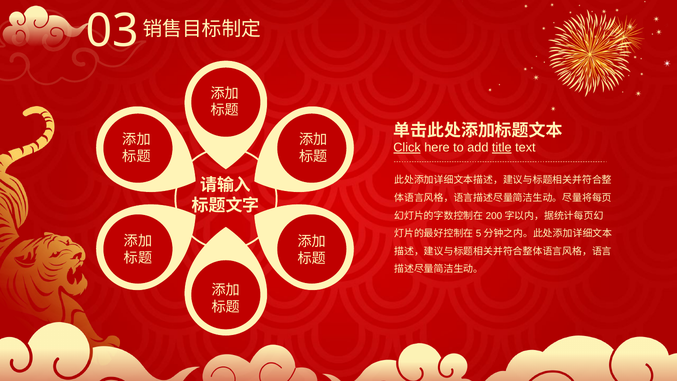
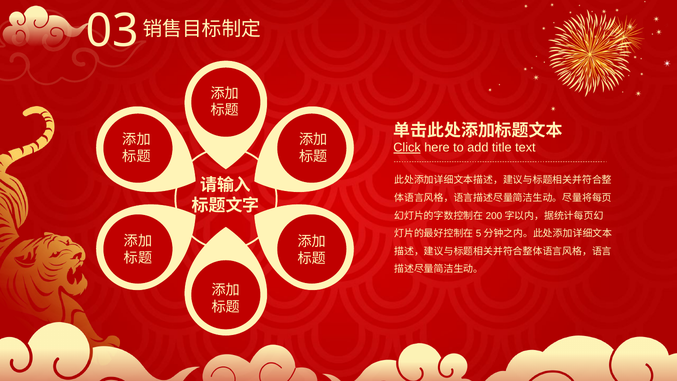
title underline: present -> none (502, 147)
